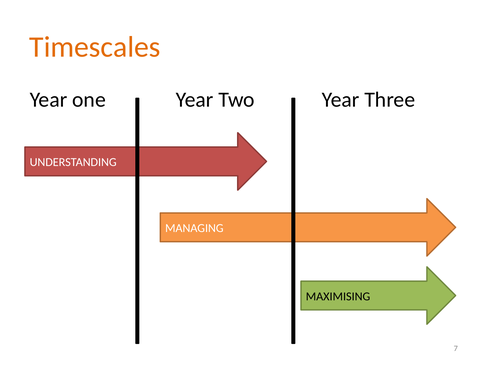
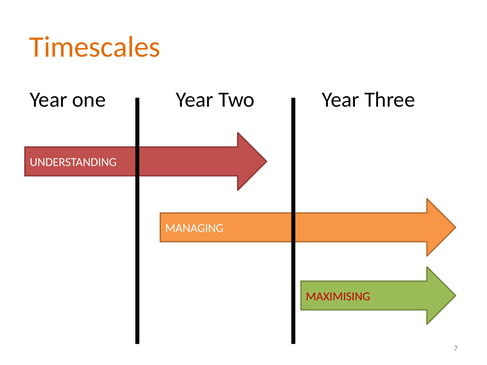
MAXIMISING colour: black -> red (338, 297)
